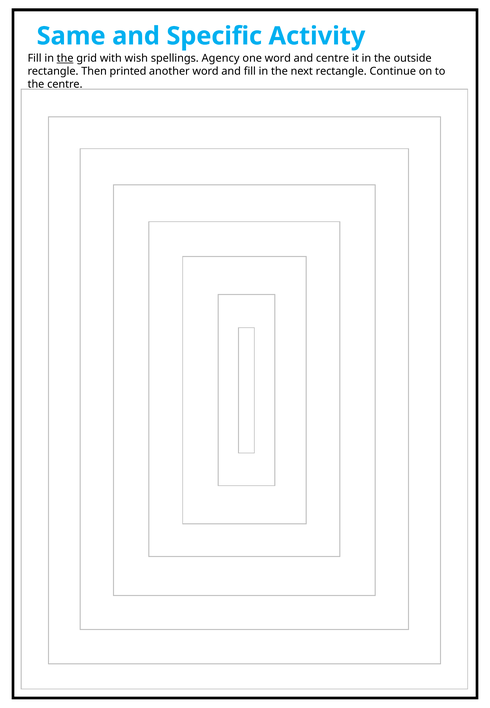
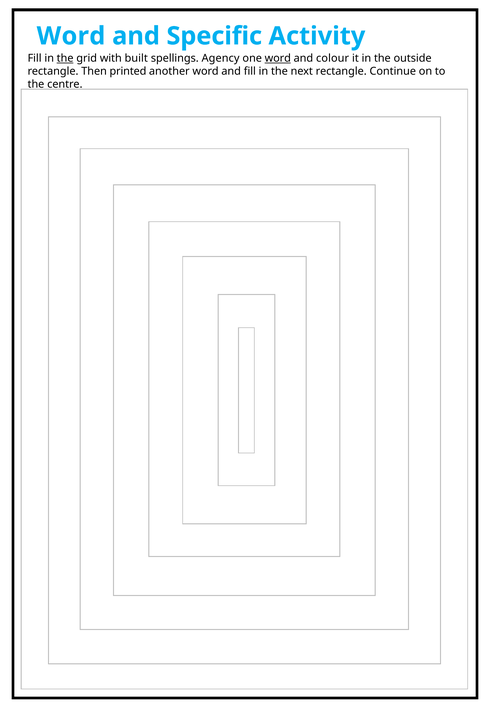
Same: Same -> Word (71, 36)
wish: wish -> built (136, 58)
word underline: none -> present (278, 58)
and centre: centre -> colour (333, 58)
